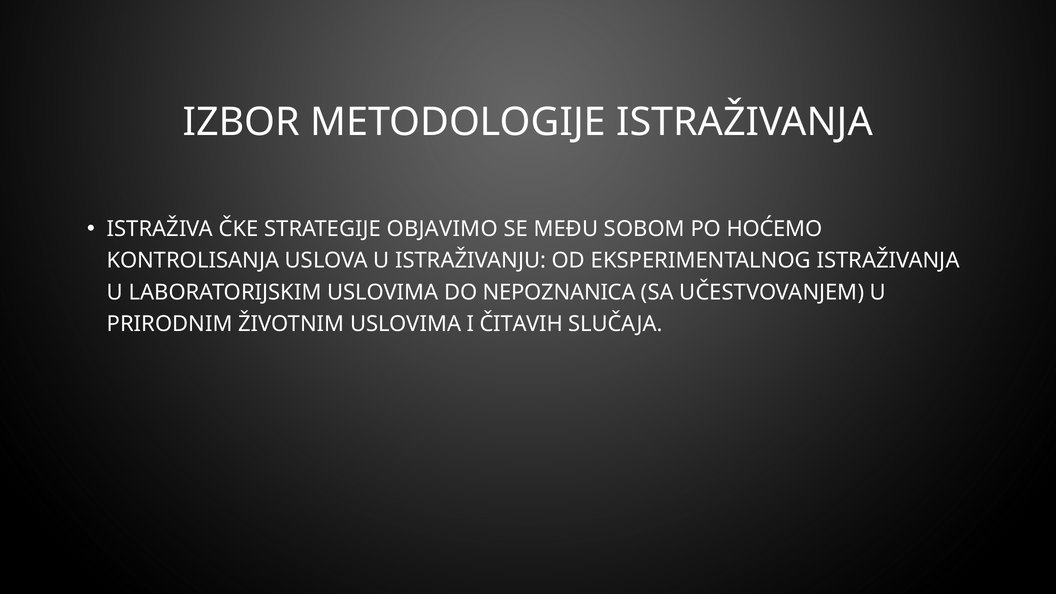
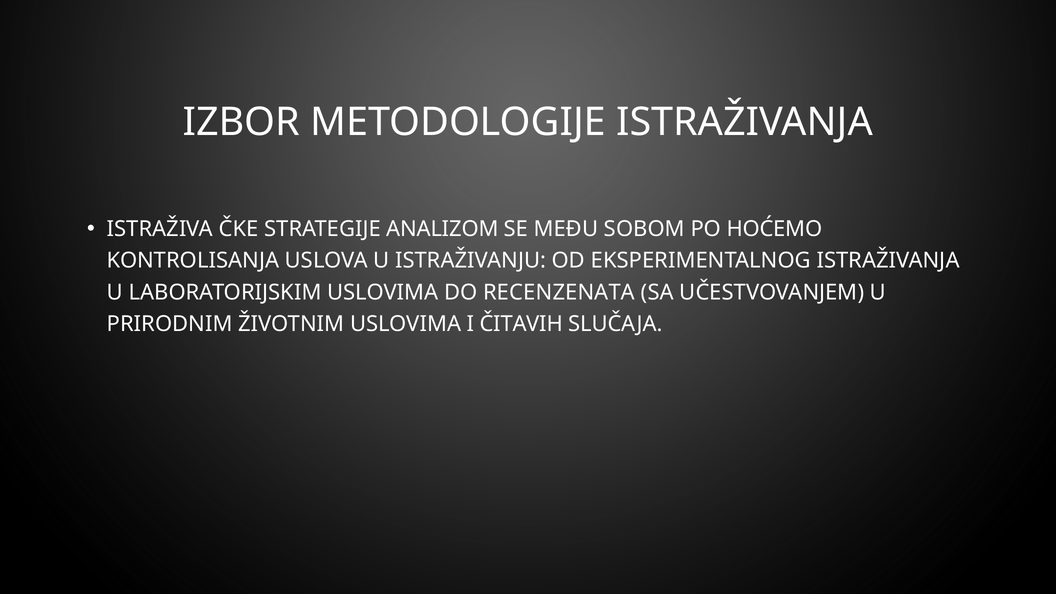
OBJAVIMO: OBJAVIMO -> ANALIZOM (442, 229)
NEPOZNANICA: NEPOZNANICA -> RECENZENATA (559, 292)
